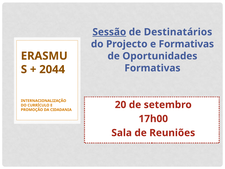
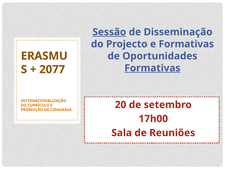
Destinatários: Destinatários -> Disseminação (178, 32)
Formativas underline: none -> present (152, 68)
2044: 2044 -> 2077 (52, 69)
